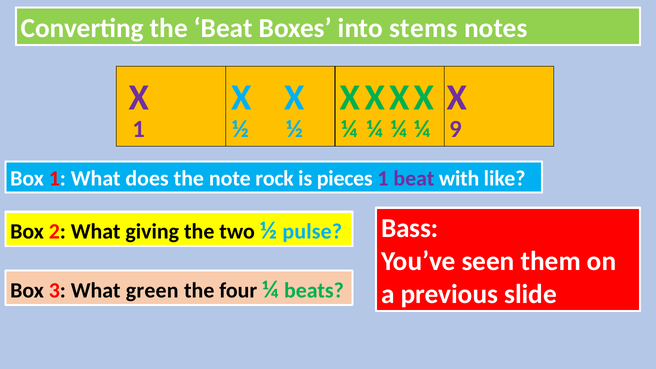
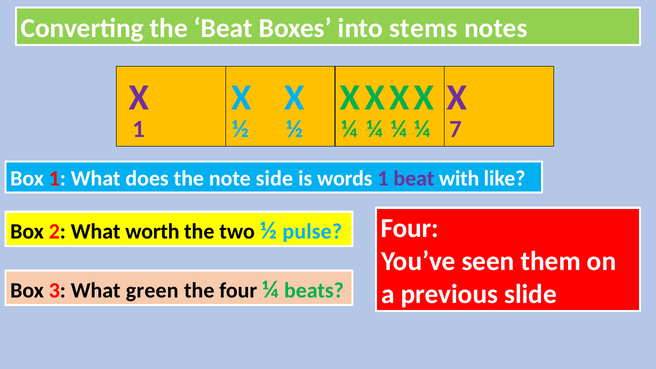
9: 9 -> 7 (455, 129)
rock: rock -> side (274, 178)
pieces: pieces -> words (345, 178)
Bass: Bass -> Four (410, 228)
giving: giving -> worth (152, 232)
